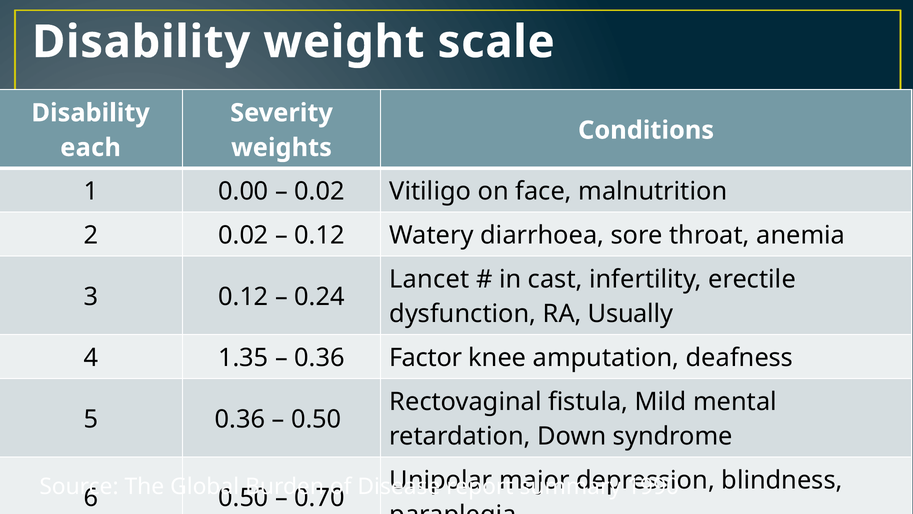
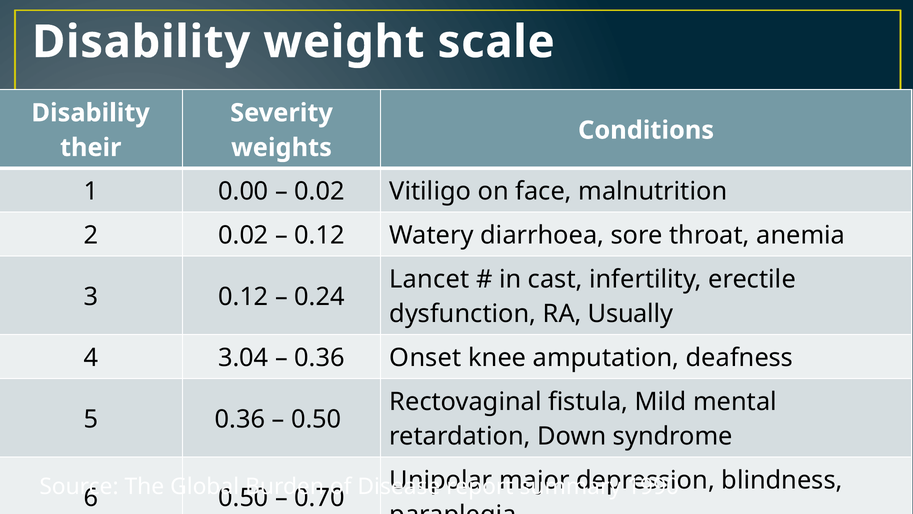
each: each -> their (91, 148)
1.35: 1.35 -> 3.04 (243, 358)
Factor: Factor -> Onset (425, 358)
